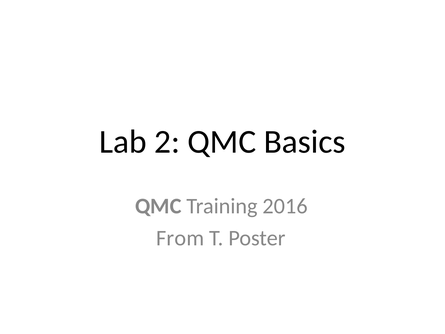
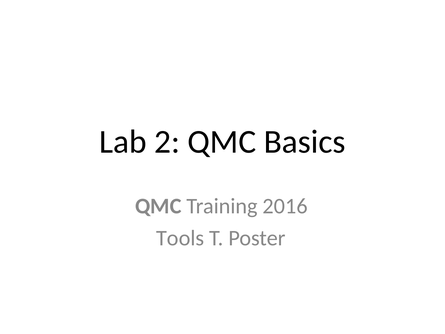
From: From -> Tools (180, 238)
